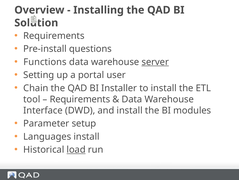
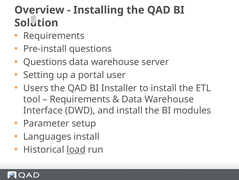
Functions: Functions -> Questions (45, 62)
server underline: present -> none (155, 62)
Chain: Chain -> Users (36, 88)
